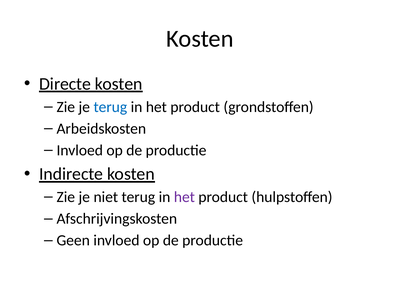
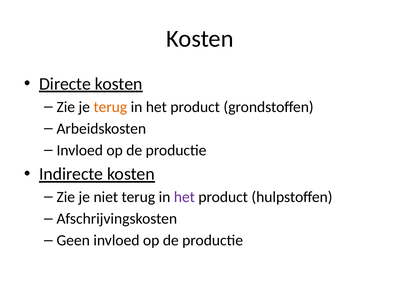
terug colour: blue -> orange (110, 107)
